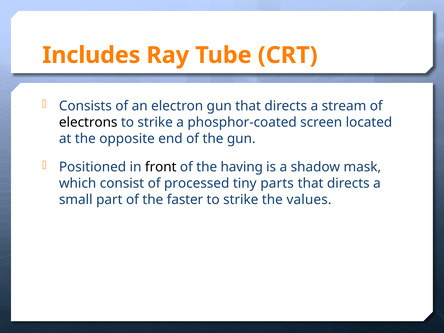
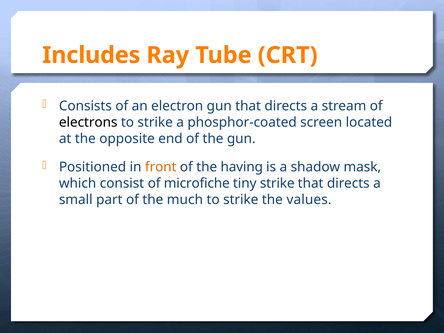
front colour: black -> orange (161, 167)
processed: processed -> microfiche (197, 183)
tiny parts: parts -> strike (277, 183)
faster: faster -> much (185, 200)
